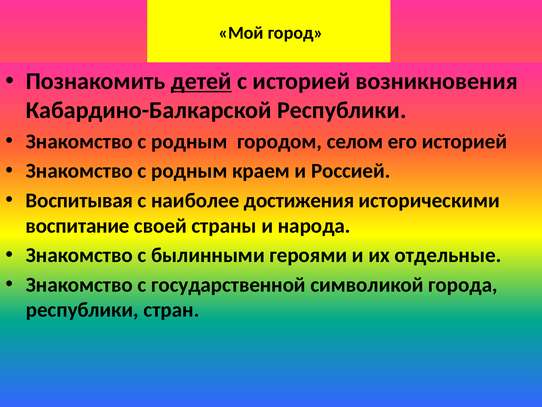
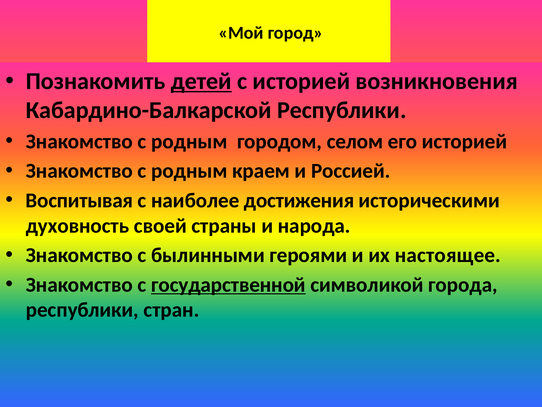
воспитание: воспитание -> духовность (77, 225)
отдельные: отдельные -> настоящее (448, 255)
государственной underline: none -> present (228, 284)
